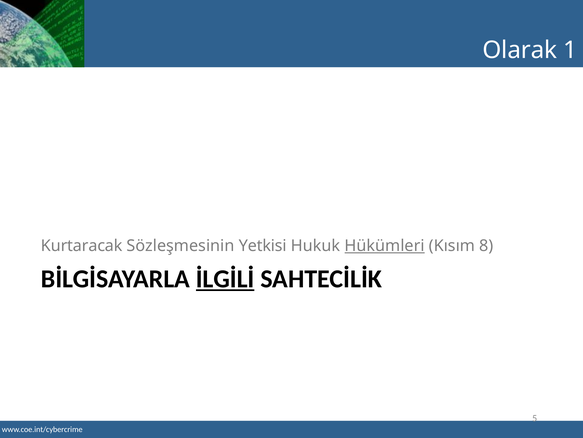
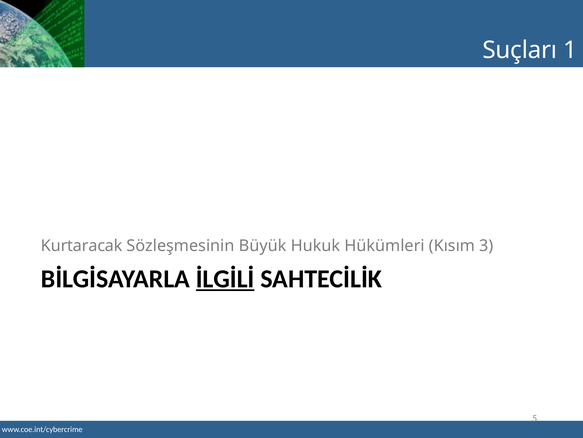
Olarak: Olarak -> Suçları (520, 50)
Yetkisi: Yetkisi -> Büyük (263, 245)
Hükümleri underline: present -> none (385, 245)
8: 8 -> 3 (486, 245)
